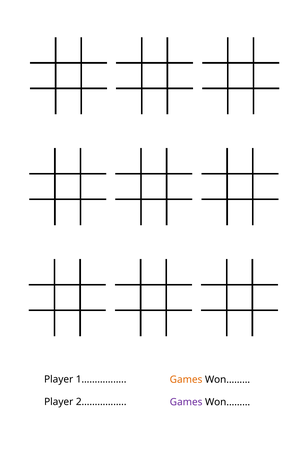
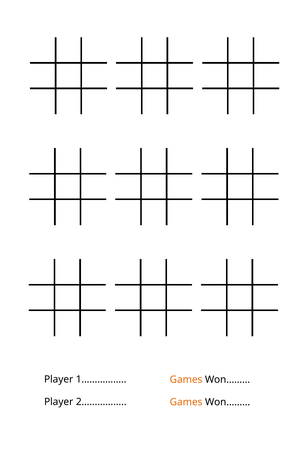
Games colour: purple -> orange (186, 401)
